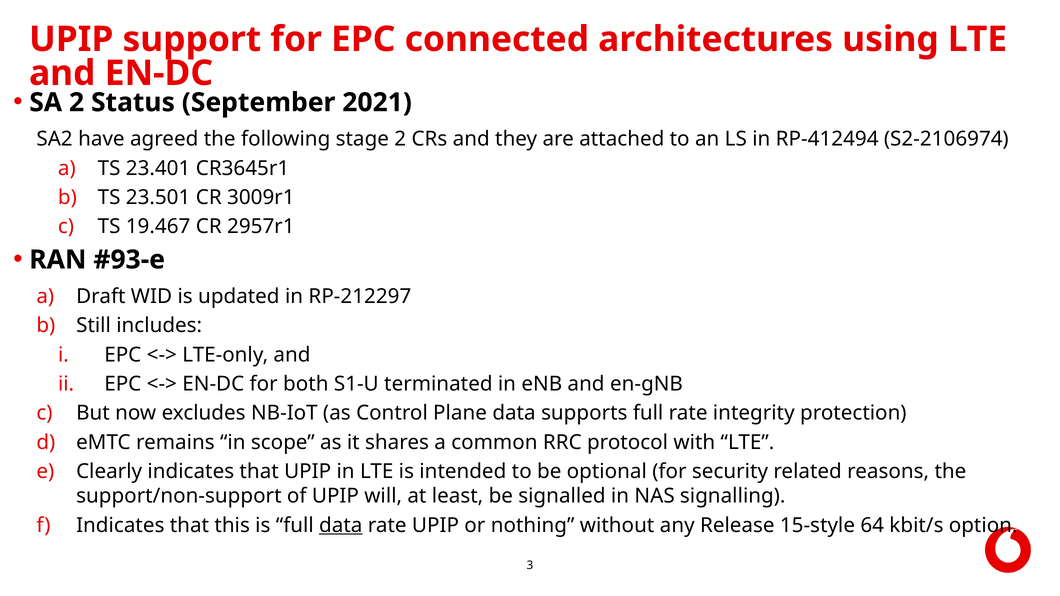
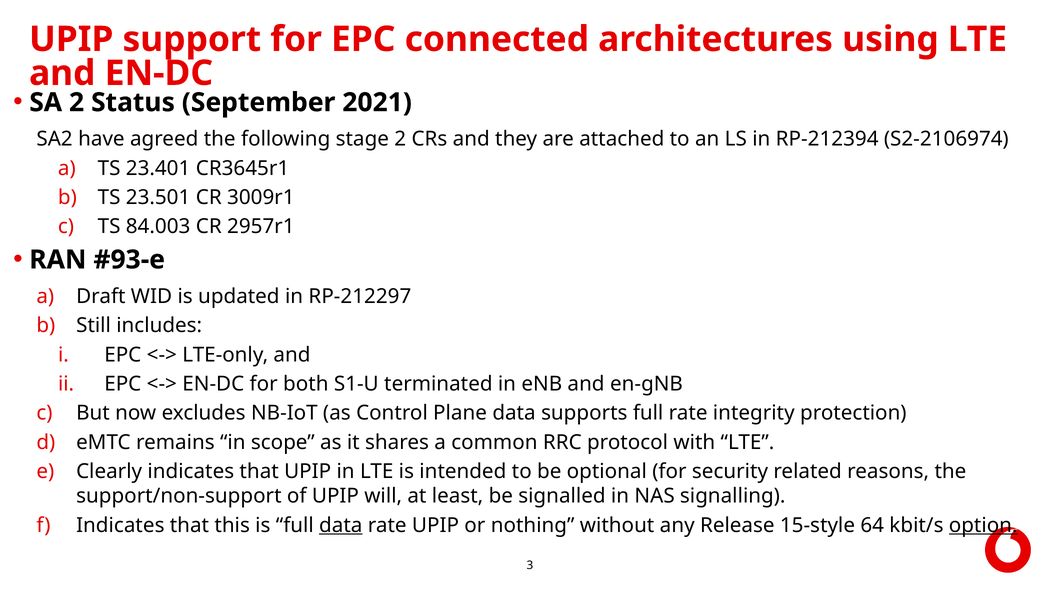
RP-412494: RP-412494 -> RP-212394 (827, 139)
19.467: 19.467 -> 84.003 (158, 227)
option underline: none -> present (983, 525)
